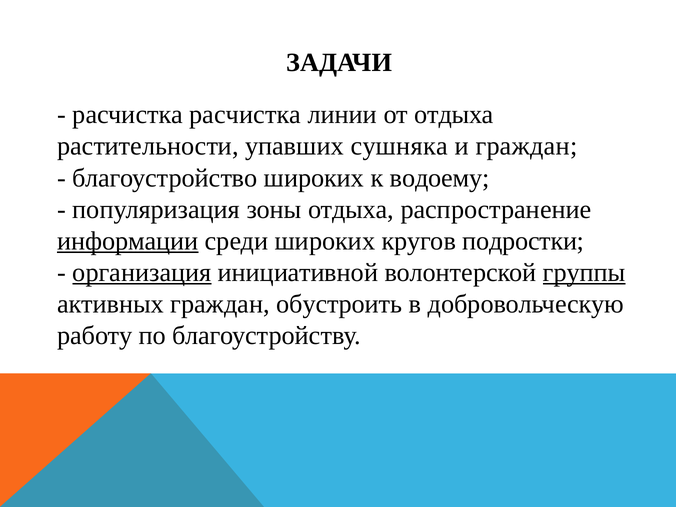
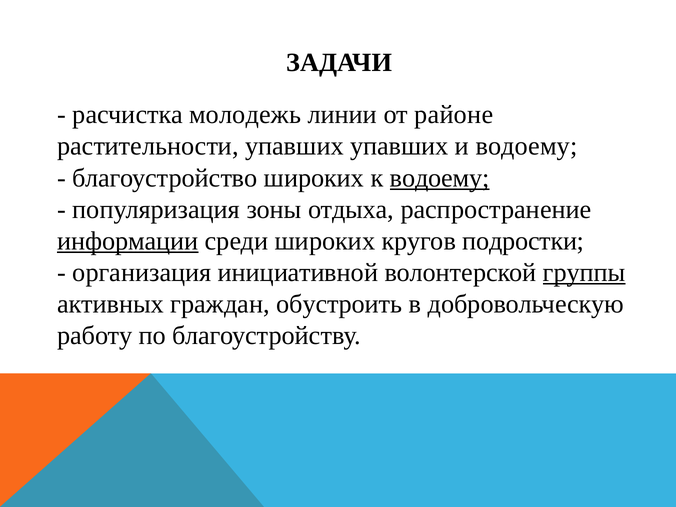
расчистка расчистка: расчистка -> молодежь (245, 115)
от отдыха: отдыха -> районе (454, 115)
упавших сушняка: сушняка -> упавших (399, 146)
и граждан: граждан -> водоему (526, 146)
водоему underline: none -> present (440, 178)
организация underline: present -> none (142, 273)
